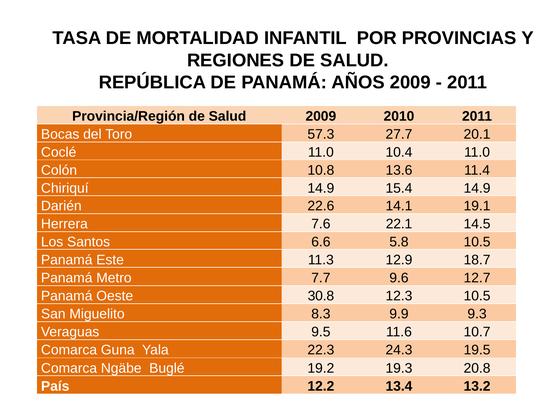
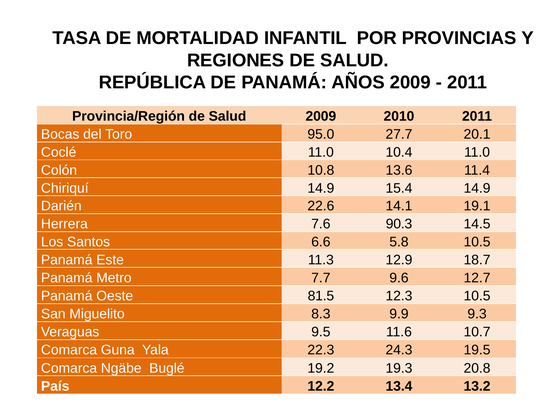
57.3: 57.3 -> 95.0 (321, 134)
22.1: 22.1 -> 90.3 (399, 224)
30.8: 30.8 -> 81.5 (321, 296)
